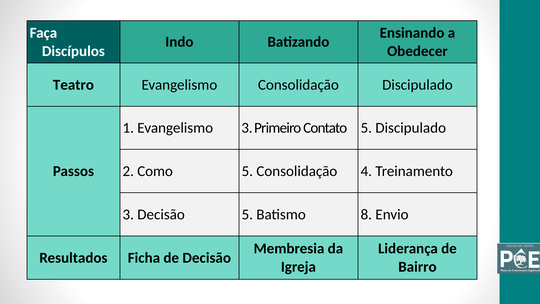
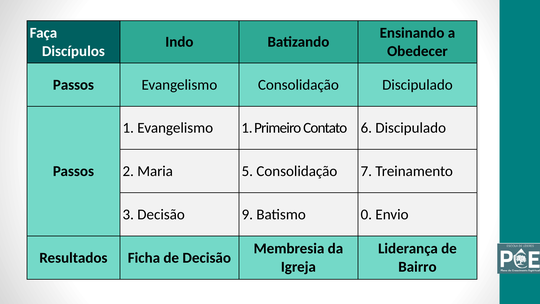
Teatro: Teatro -> Passos (73, 85)
Evangelismo 3: 3 -> 1 (247, 128)
Contato 5: 5 -> 6 (366, 128)
Como: Como -> Maria (155, 171)
4: 4 -> 7 (366, 171)
Decisão 5: 5 -> 9 (247, 214)
8: 8 -> 0 (366, 214)
